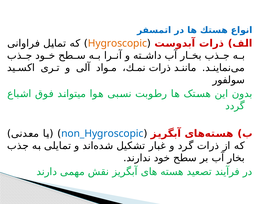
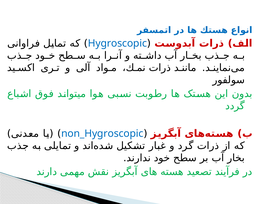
Hygroscopic colour: orange -> blue (117, 43)
